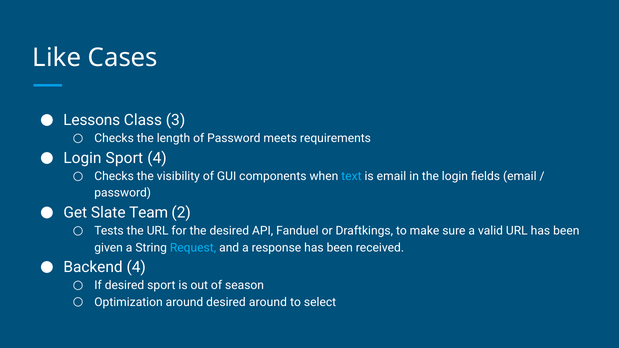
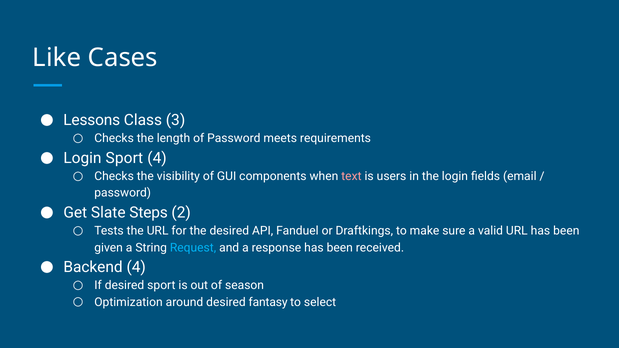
text colour: light blue -> pink (351, 177)
is email: email -> users (392, 177)
Team: Team -> Steps (149, 213)
desired around: around -> fantasy (268, 302)
